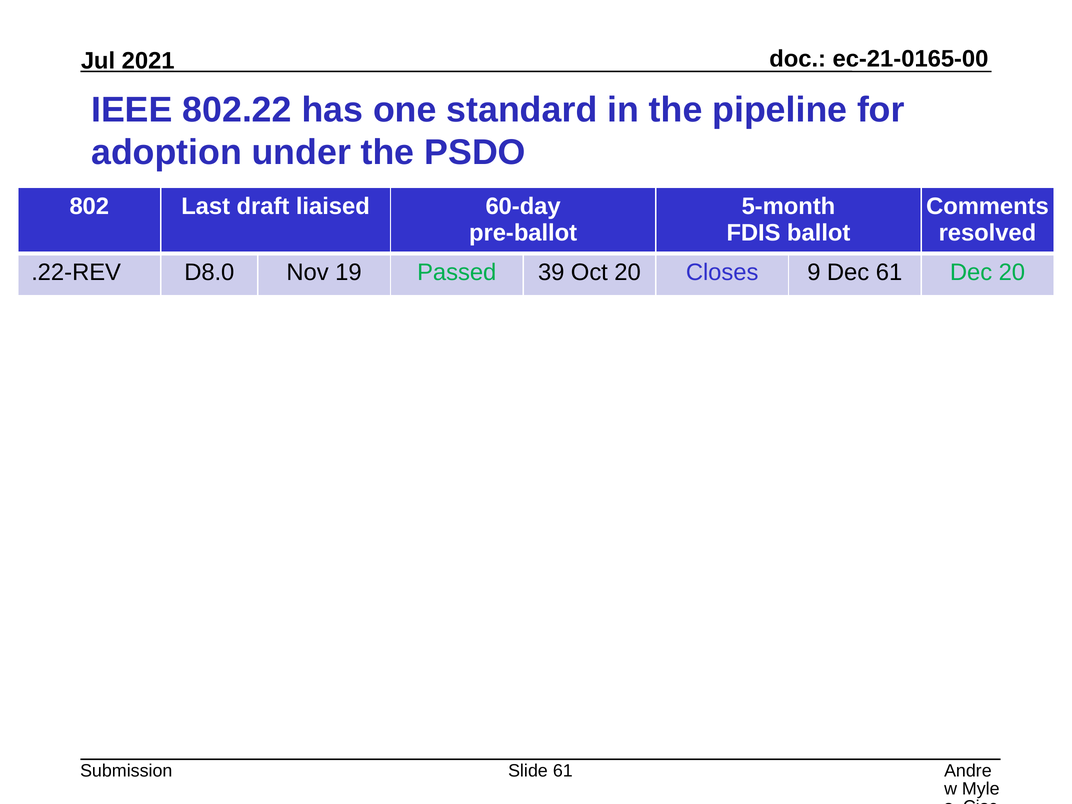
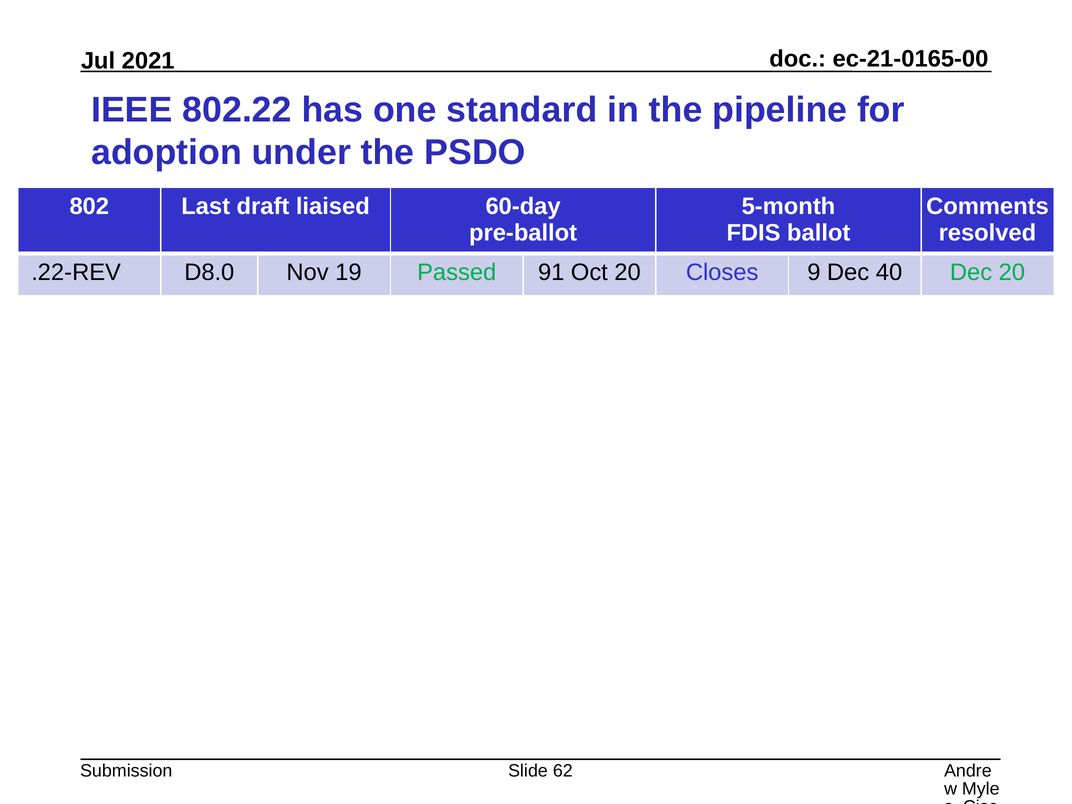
39: 39 -> 91 (551, 272)
Dec 61: 61 -> 40 (889, 272)
Slide 61: 61 -> 62 (563, 771)
